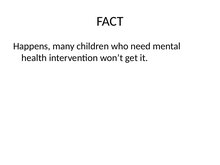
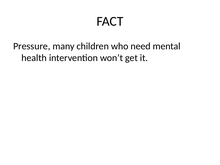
Happens: Happens -> Pressure (32, 46)
